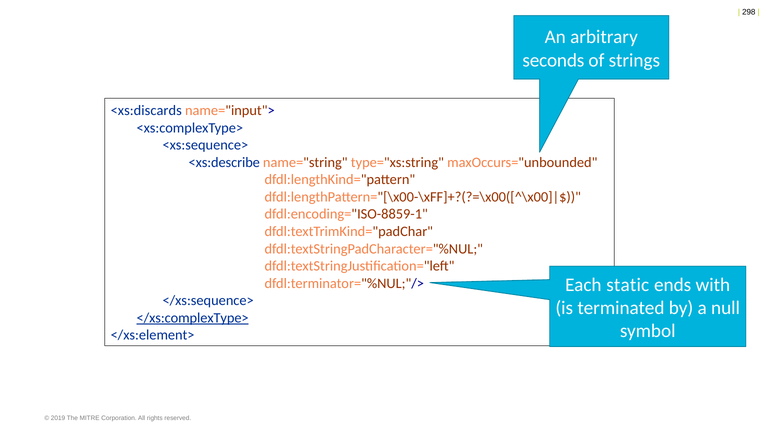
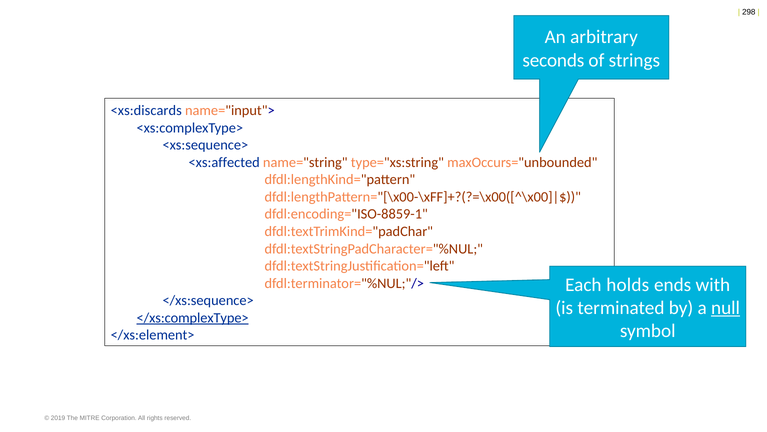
<xs:describe: <xs:describe -> <xs:affected (224, 162)
static: static -> holds (628, 284)
null underline: none -> present (726, 307)
